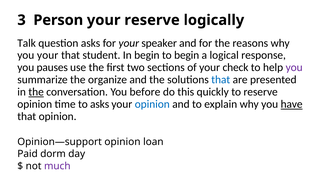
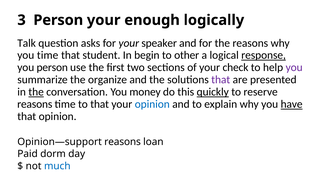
your reserve: reserve -> enough (152, 20)
you your: your -> time (48, 55)
to begin: begin -> other (187, 55)
response underline: none -> present (264, 55)
you pauses: pauses -> person (52, 67)
that colour: blue -> purple (221, 80)
before: before -> money (145, 92)
quickly underline: none -> present (213, 92)
opinion: opinion -> reasons (35, 104)
to asks: asks -> that (100, 104)
Opinion—support opinion: opinion -> reasons (123, 142)
much colour: purple -> blue (57, 166)
